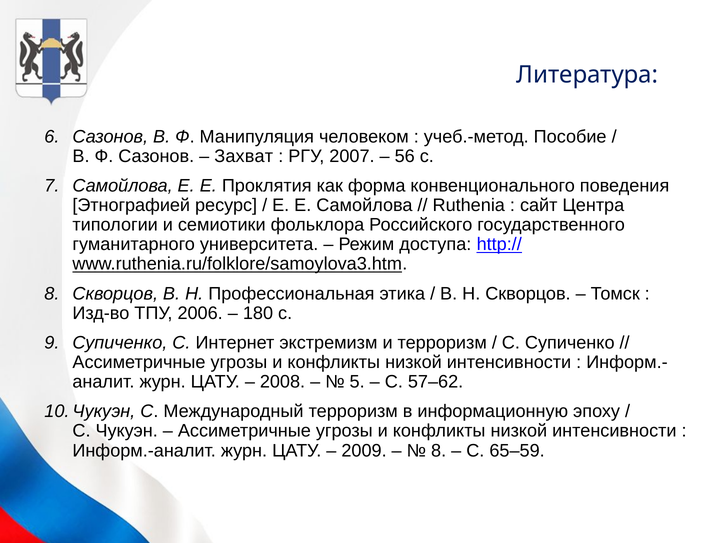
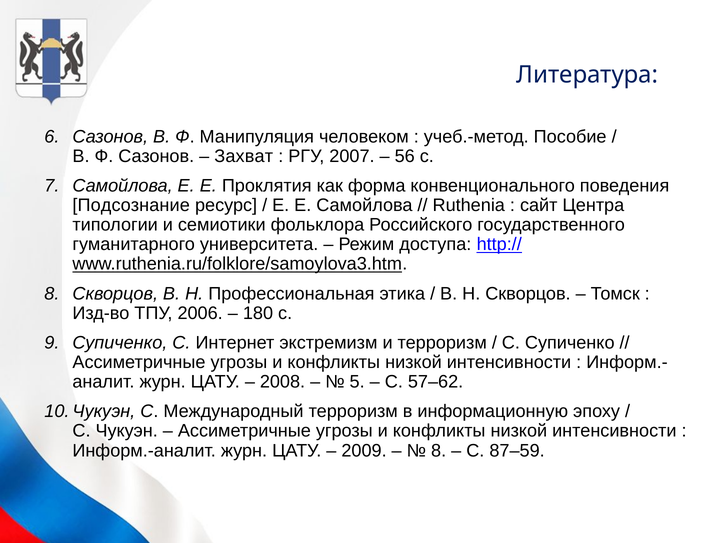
Этнографией: Этнографией -> Подсознание (131, 205)
65–59: 65–59 -> 87–59 (517, 450)
